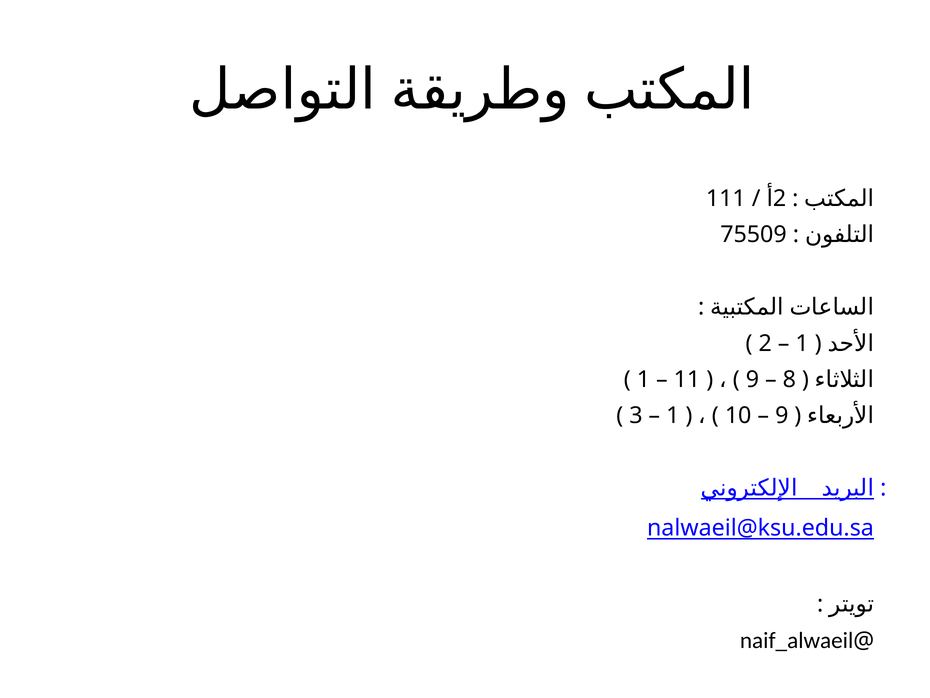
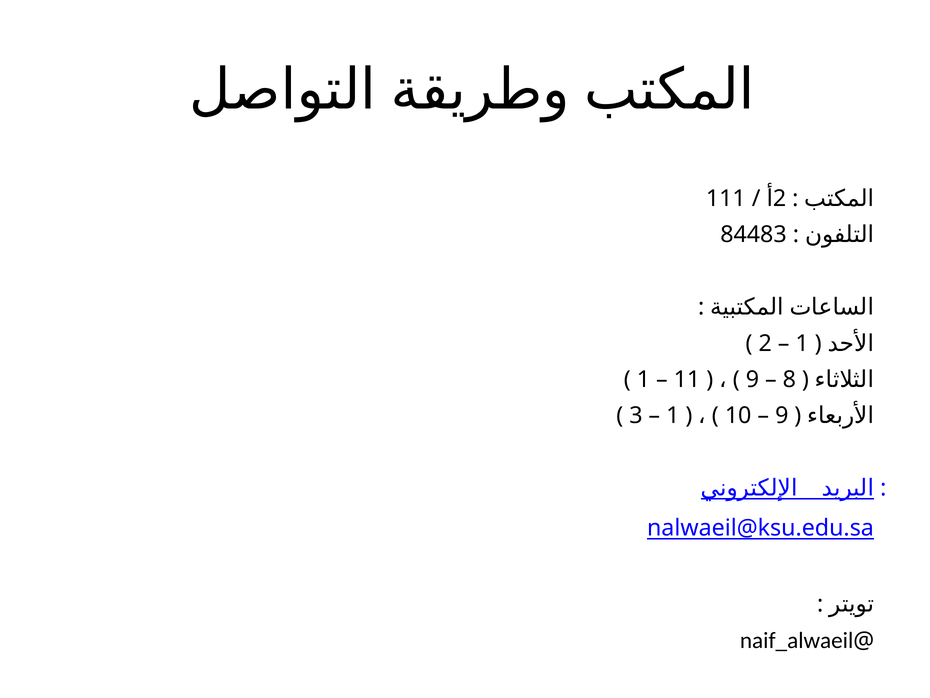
75509: 75509 -> 84483 (753, 235)
